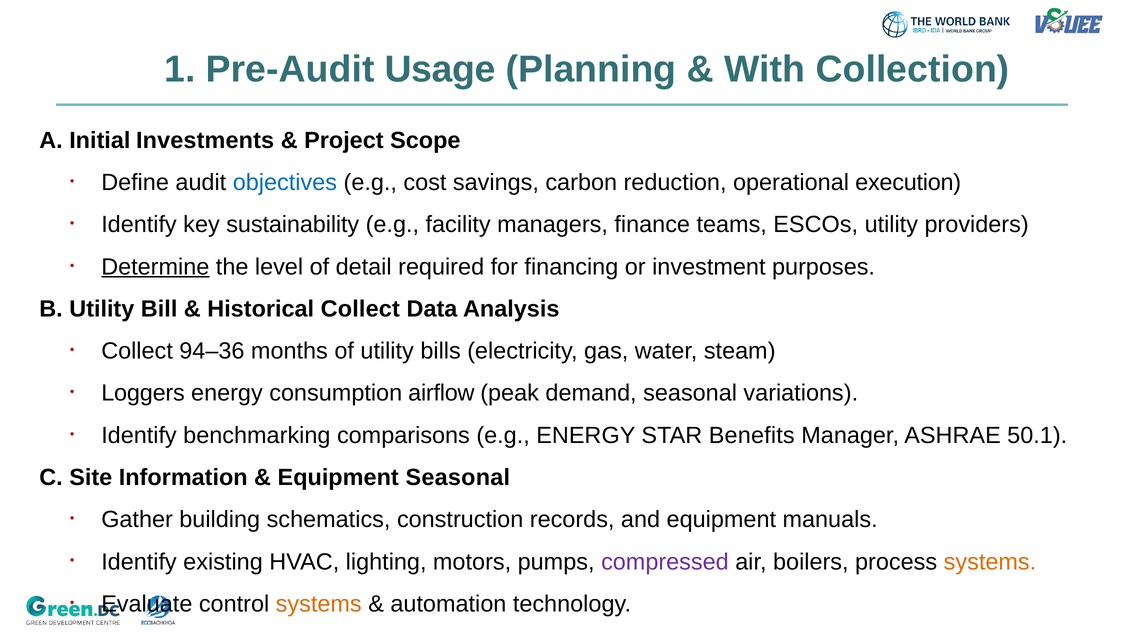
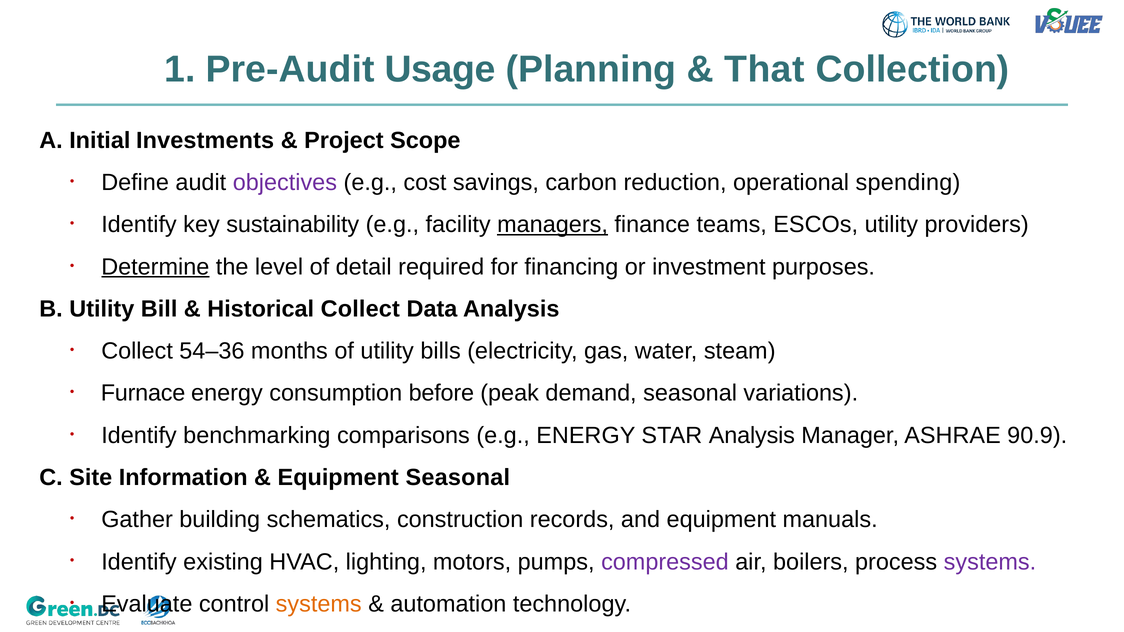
With: With -> That (765, 69)
objectives colour: blue -> purple (285, 183)
execution: execution -> spending (908, 183)
managers underline: none -> present (553, 225)
94–36: 94–36 -> 54–36 (212, 351)
Loggers: Loggers -> Furnace (143, 393)
airflow: airflow -> before (441, 393)
STAR Benefits: Benefits -> Analysis (752, 436)
50.1: 50.1 -> 90.9 (1037, 436)
systems colour: orange -> purple (990, 562)
